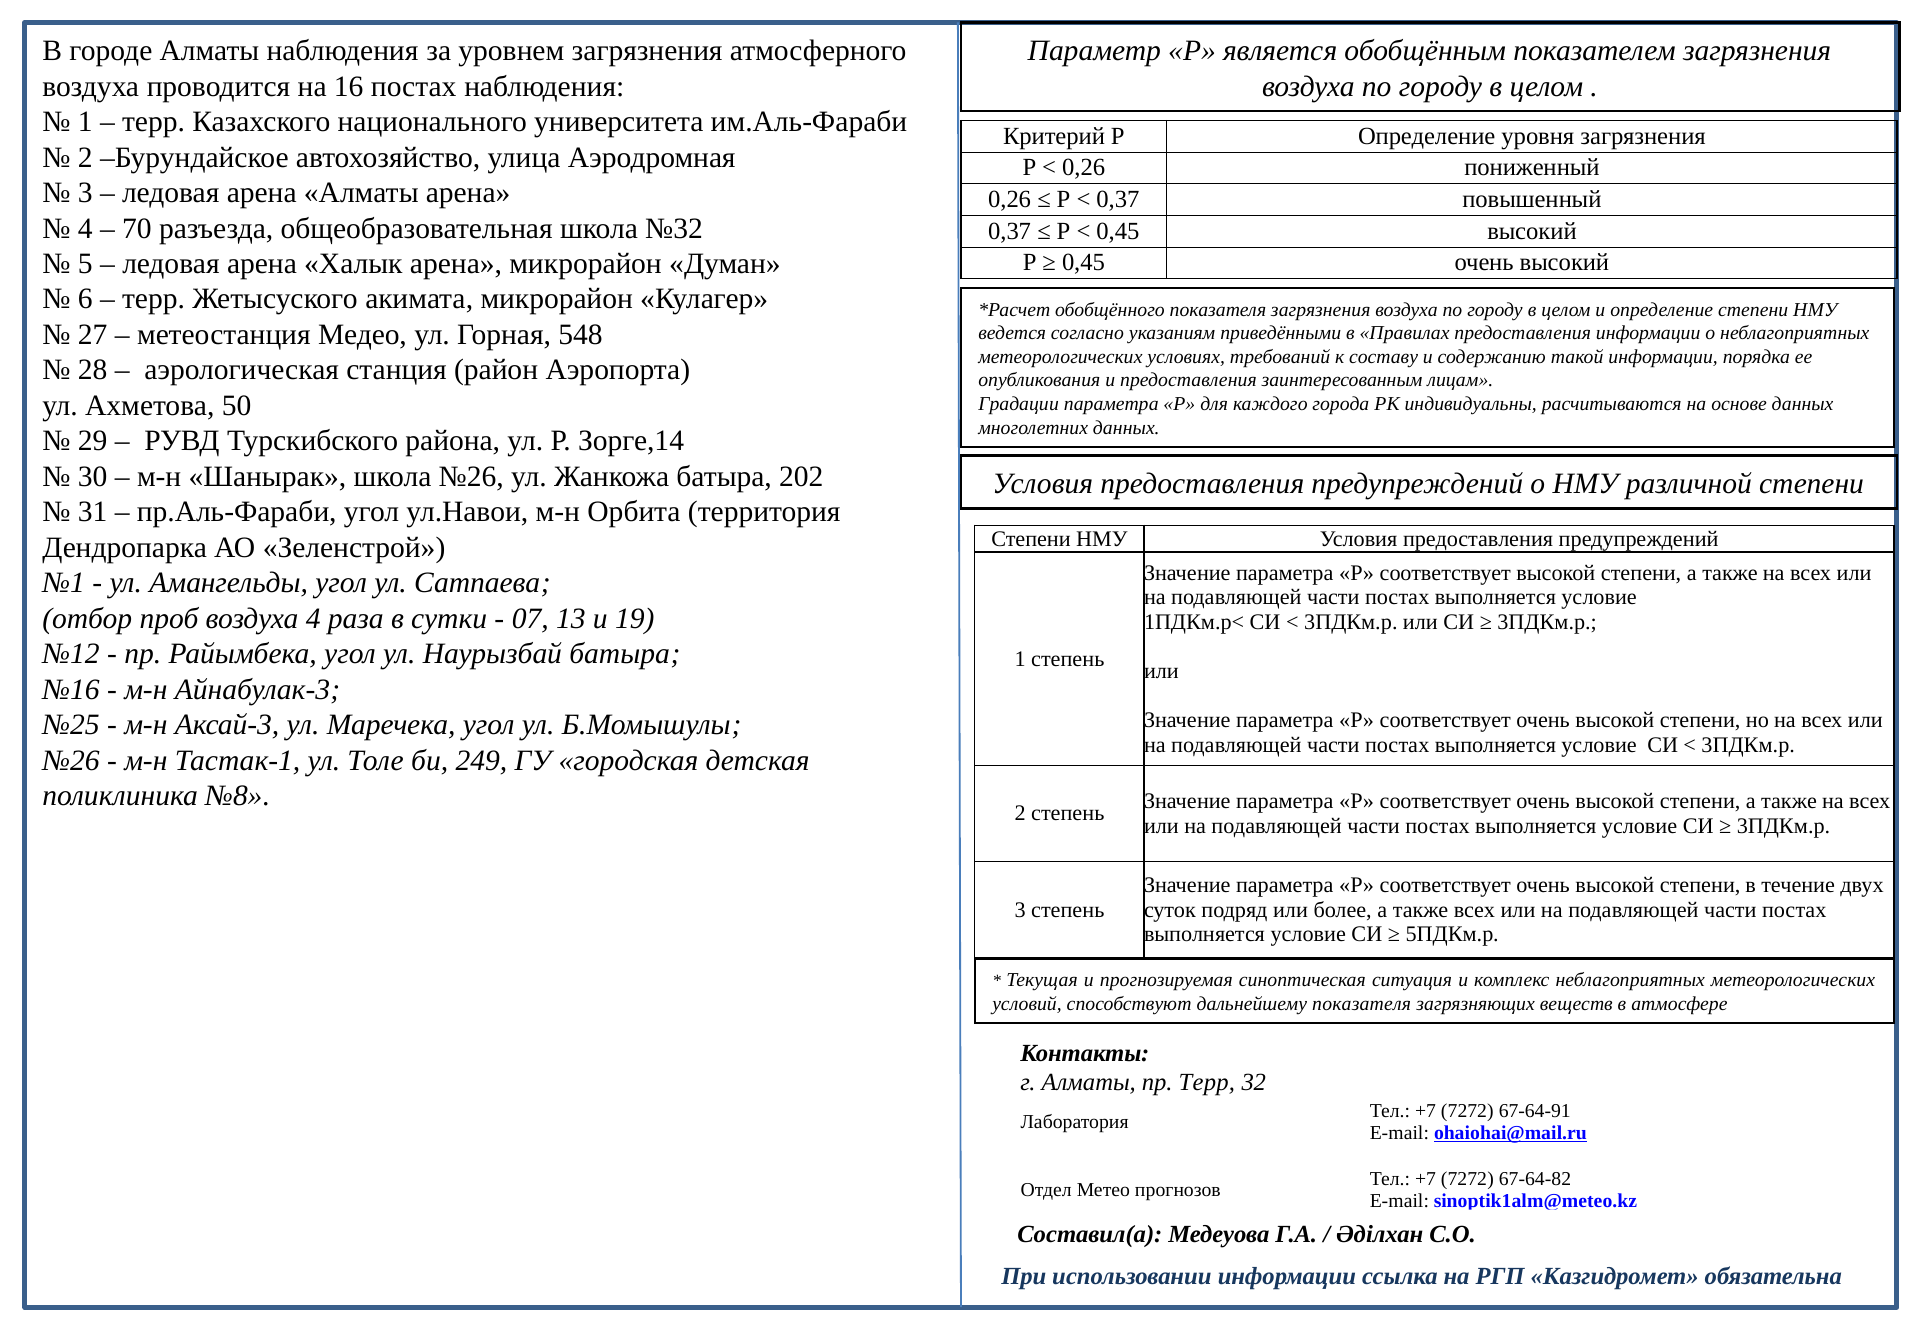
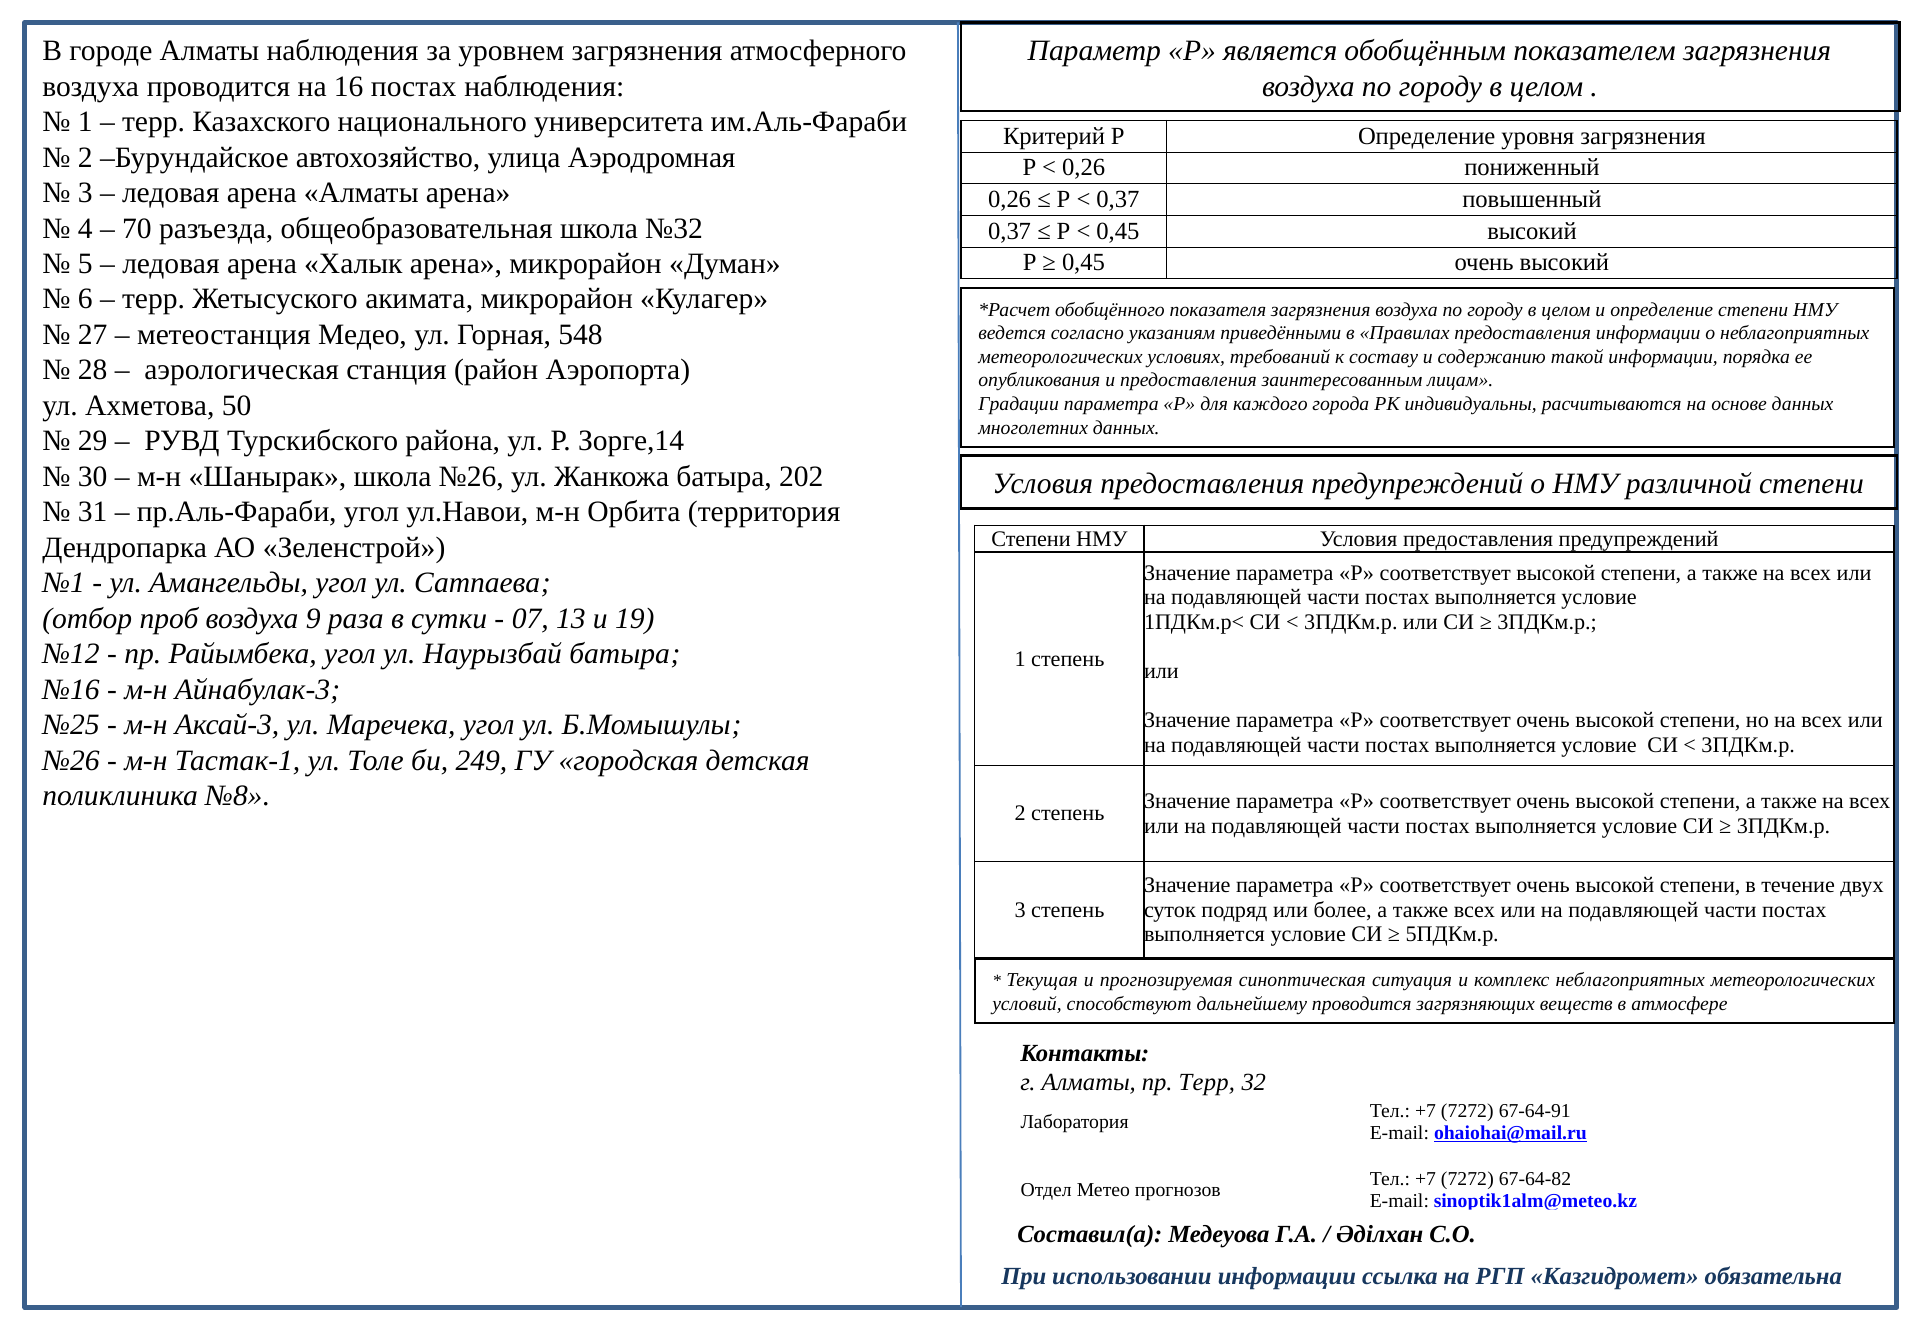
воздуха 4: 4 -> 9 (313, 619)
дальнейшему показателя: показателя -> проводится (1362, 1004)
